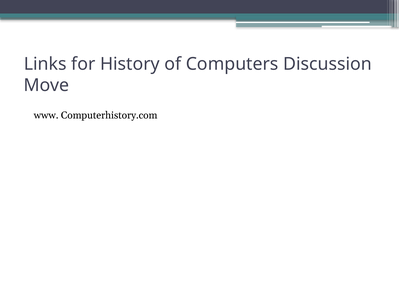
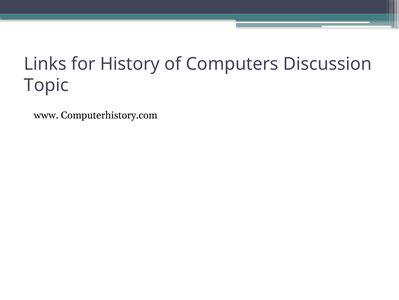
Move: Move -> Topic (46, 85)
